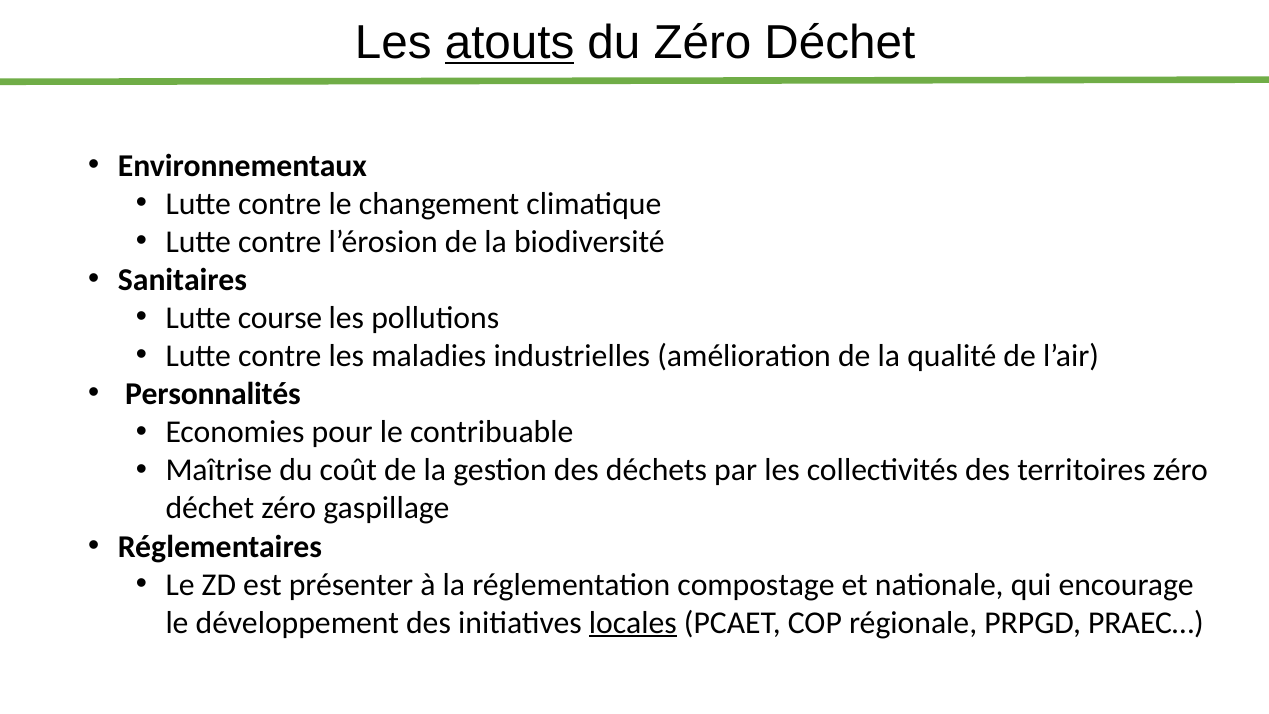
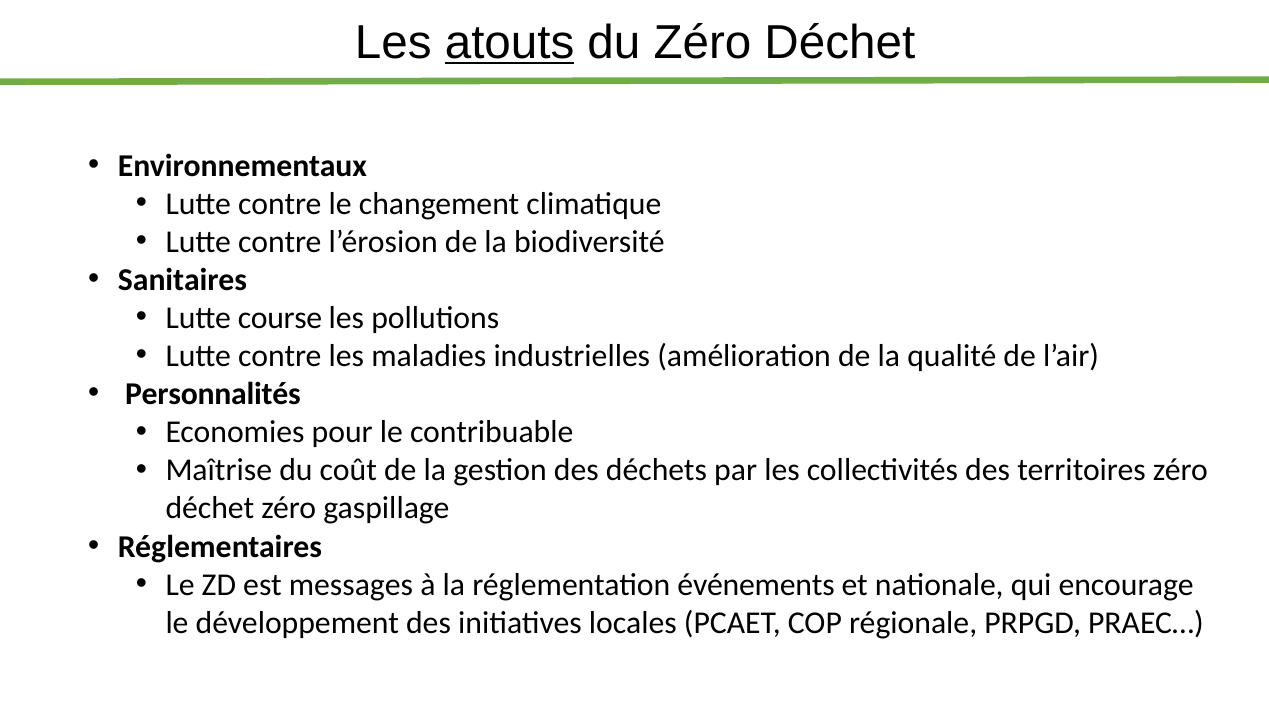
présenter: présenter -> messages (351, 584)
compostage: compostage -> événements (756, 584)
locales underline: present -> none (633, 623)
